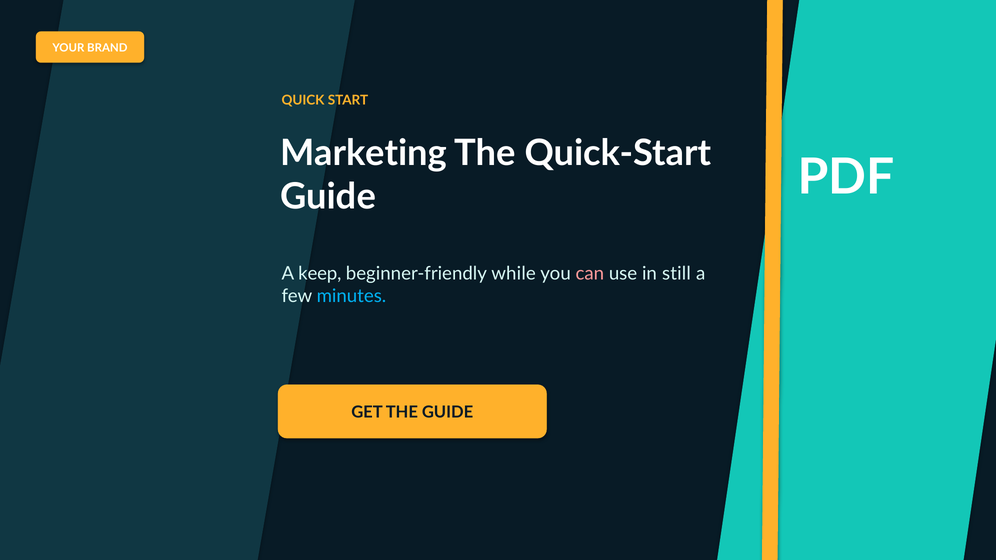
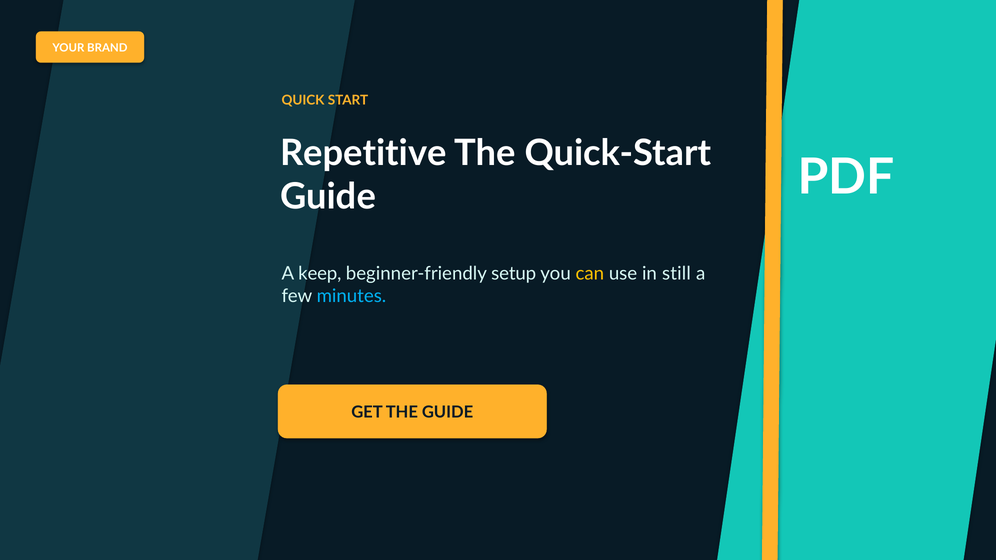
Marketing: Marketing -> Repetitive (363, 153)
while: while -> setup (514, 274)
can colour: pink -> yellow (590, 274)
